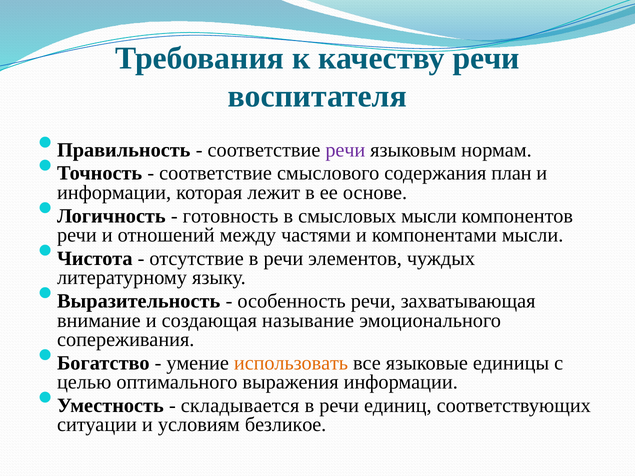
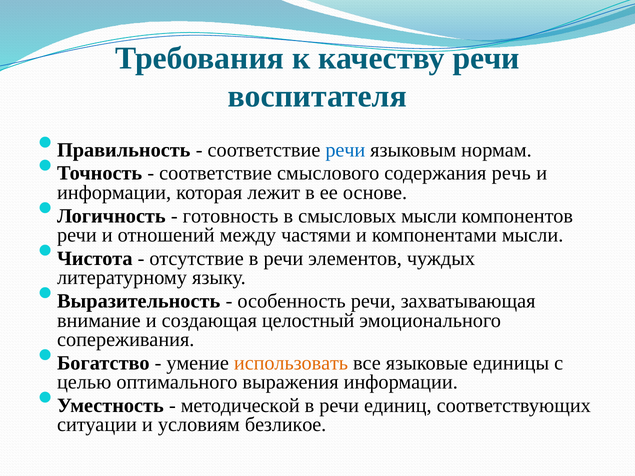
речи colour: purple -> blue (345, 150)
план: план -> речь (511, 173)
называние: называние -> целостный (308, 320)
складывается: складывается -> методической (240, 406)
